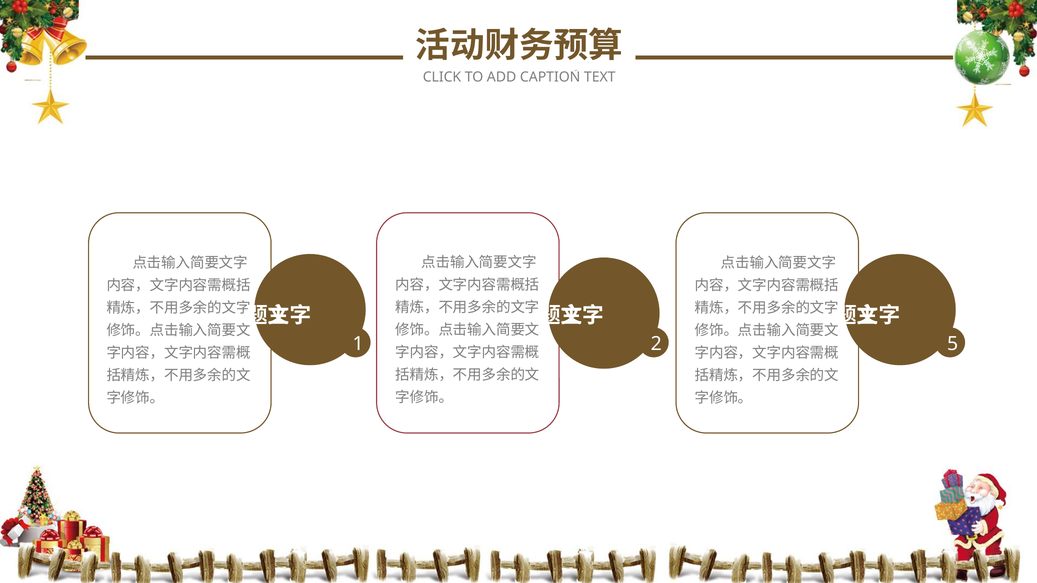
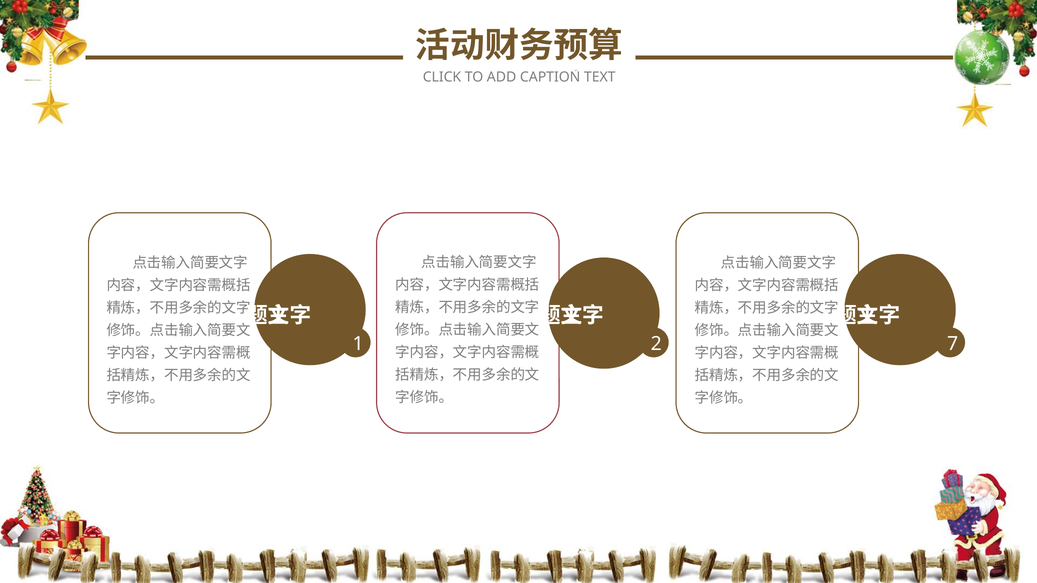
5: 5 -> 7 (953, 344)
